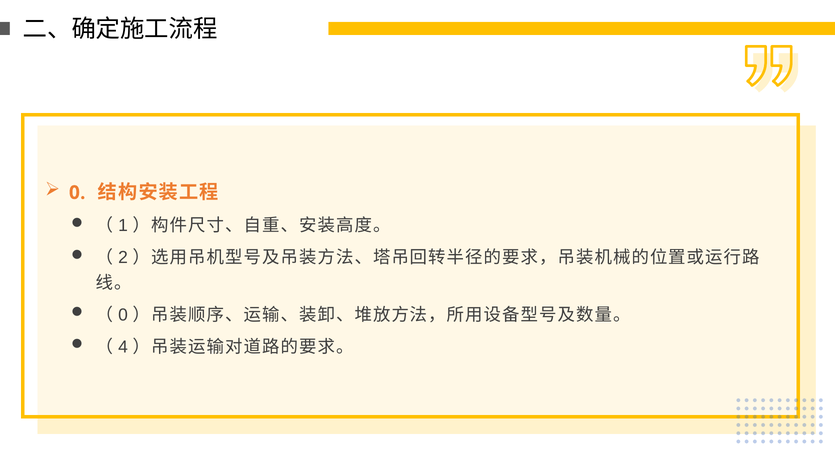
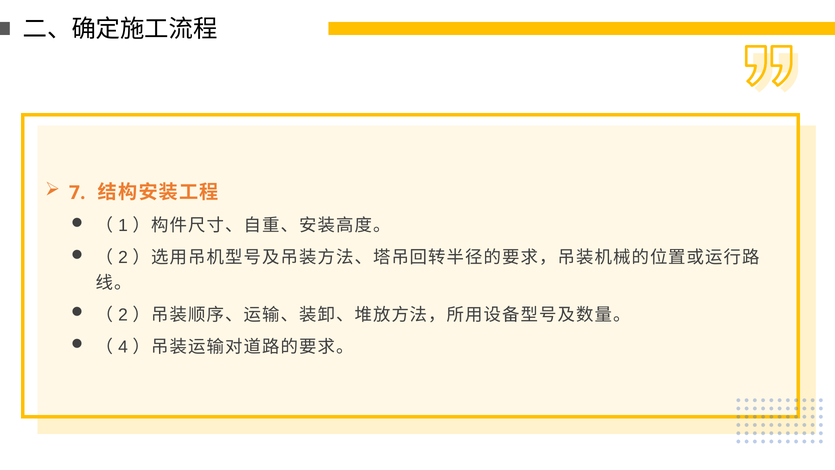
0: 0 -> 7 (77, 193)
0: 0 -> 2 (123, 315)
